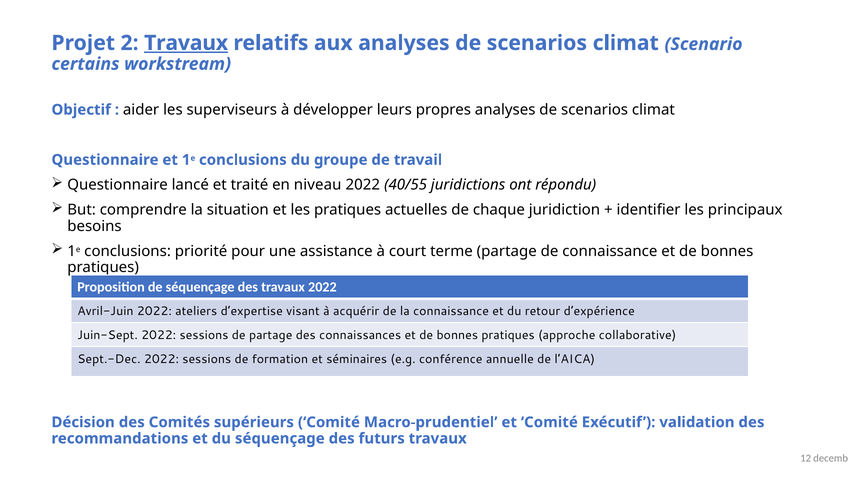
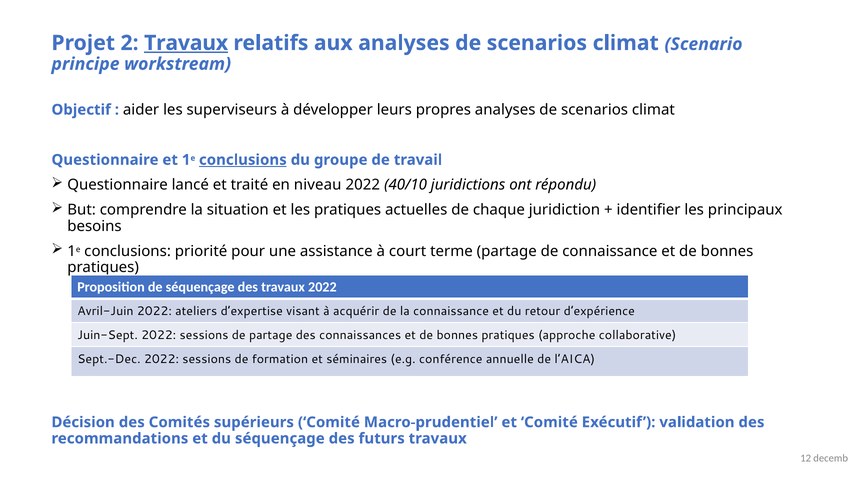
certains: certains -> principe (85, 64)
conclusions underline: none -> present (243, 160)
40/55: 40/55 -> 40/10 (406, 185)
